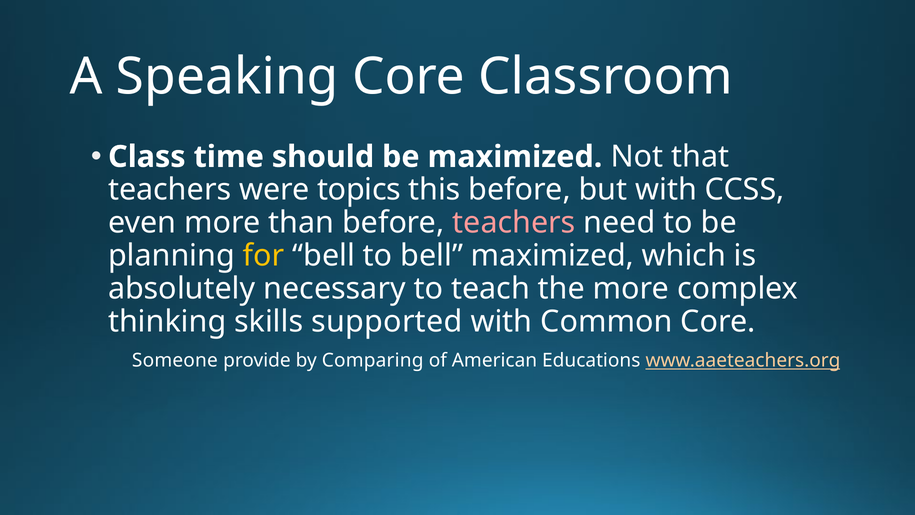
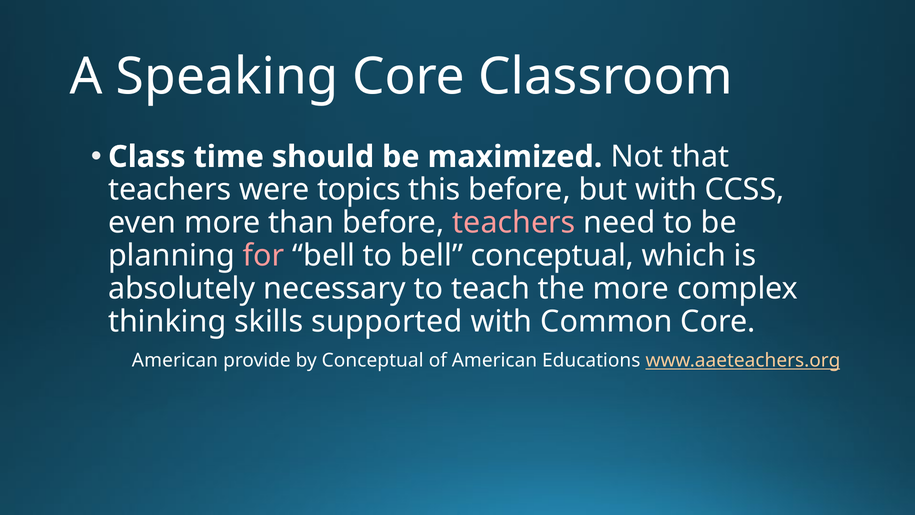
for colour: yellow -> pink (264, 256)
bell maximized: maximized -> conceptual (552, 256)
Someone: Someone -> American (175, 360)
by Comparing: Comparing -> Conceptual (373, 360)
